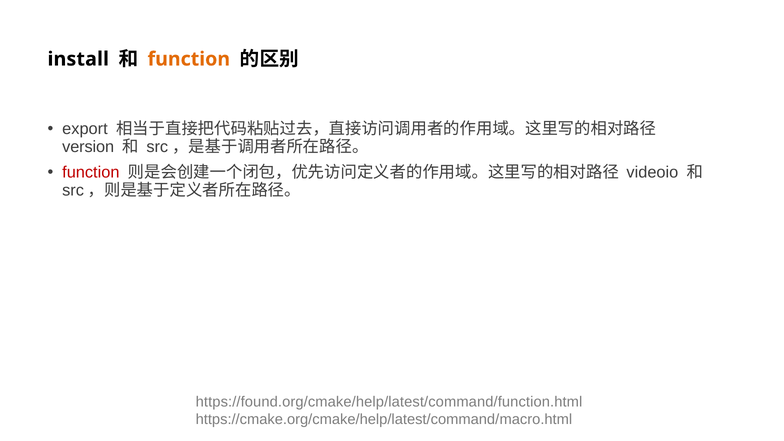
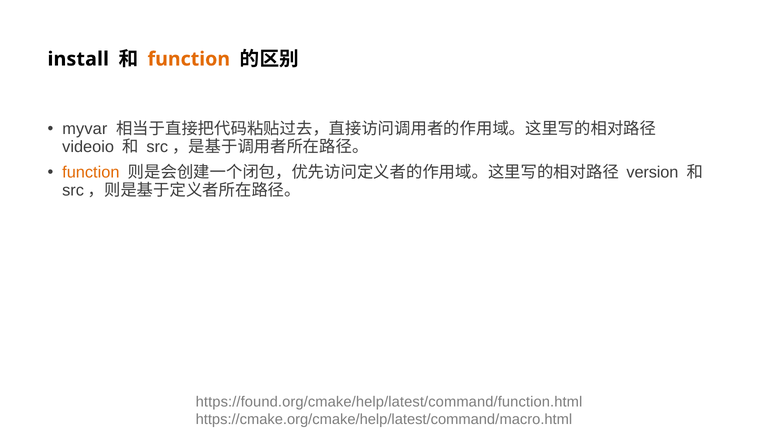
export: export -> myvar (85, 129)
version: version -> videoio (88, 147)
function colour: red -> orange (91, 173)
videoio: videoio -> version (652, 173)
